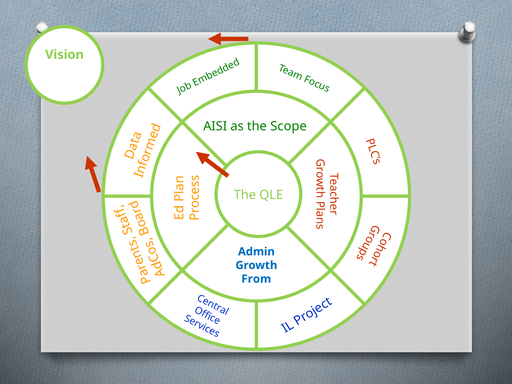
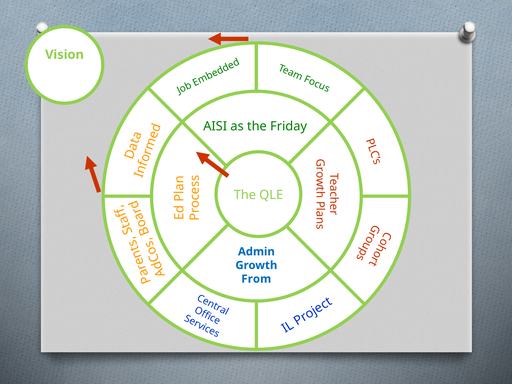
Scope: Scope -> Friday (289, 126)
